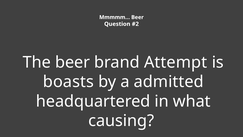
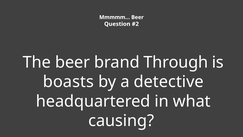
Attempt: Attempt -> Through (176, 62)
admitted: admitted -> detective (169, 82)
